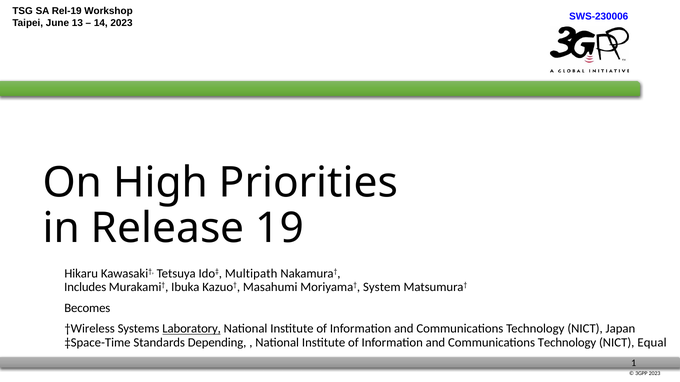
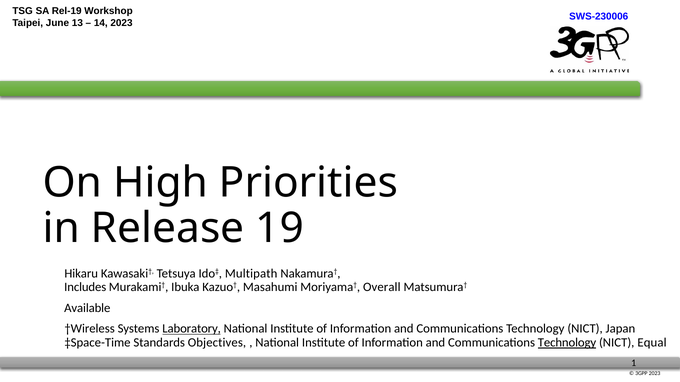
System: System -> Overall (382, 287)
Becomes: Becomes -> Available (87, 308)
Depending: Depending -> Objectives (217, 343)
Technology underline: none -> present (567, 343)
